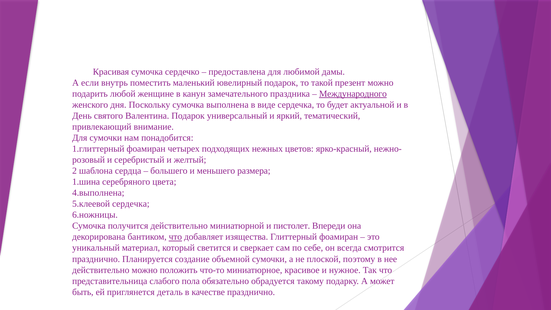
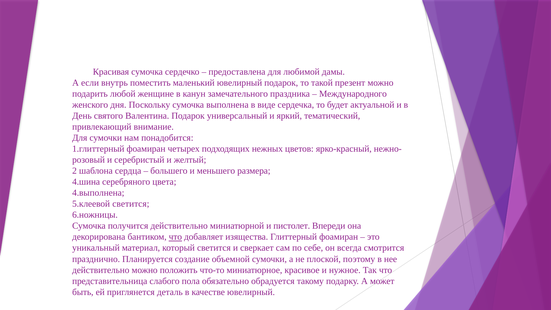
Международного underline: present -> none (353, 94)
1.шина: 1.шина -> 4.шина (86, 182)
5.клеевой сердечка: сердечка -> светится (131, 204)
качестве празднично: празднично -> ювелирный (251, 292)
